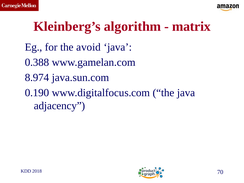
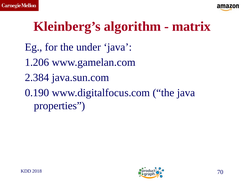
avoid: avoid -> under (89, 47)
0.388: 0.388 -> 1.206 (37, 62)
8.974: 8.974 -> 2.384 (37, 77)
adjacency: adjacency -> properties (60, 106)
